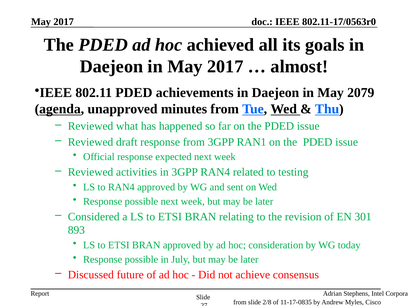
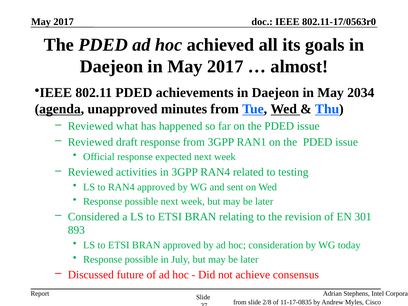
2079: 2079 -> 2034 (361, 93)
